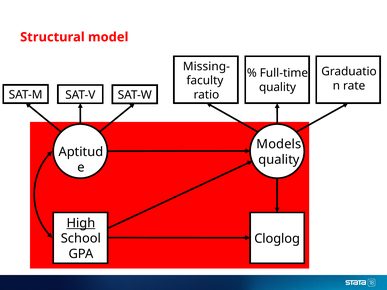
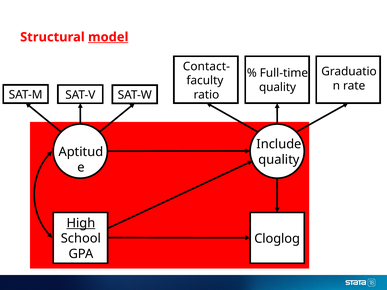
model underline: none -> present (108, 37)
Missing-: Missing- -> Contact- (206, 66)
Models: Models -> Include (279, 144)
